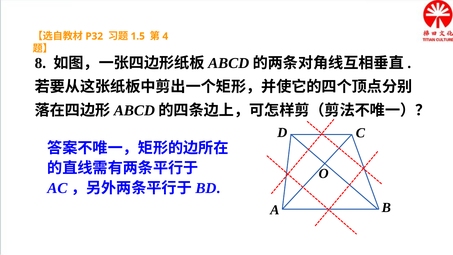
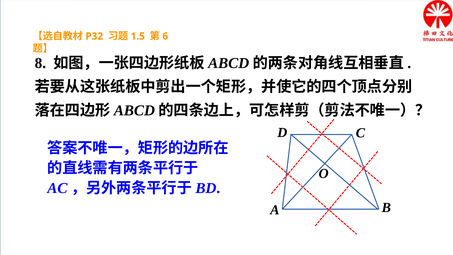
4: 4 -> 6 (165, 36)
